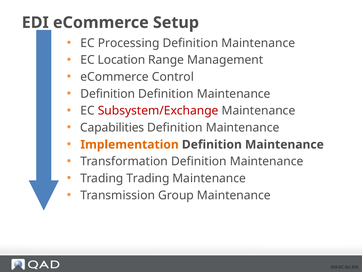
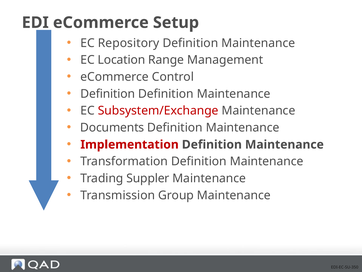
Processing: Processing -> Repository (129, 43)
Capabilities: Capabilities -> Documents (112, 127)
Implementation colour: orange -> red (130, 144)
Trading Trading: Trading -> Suppler (148, 178)
